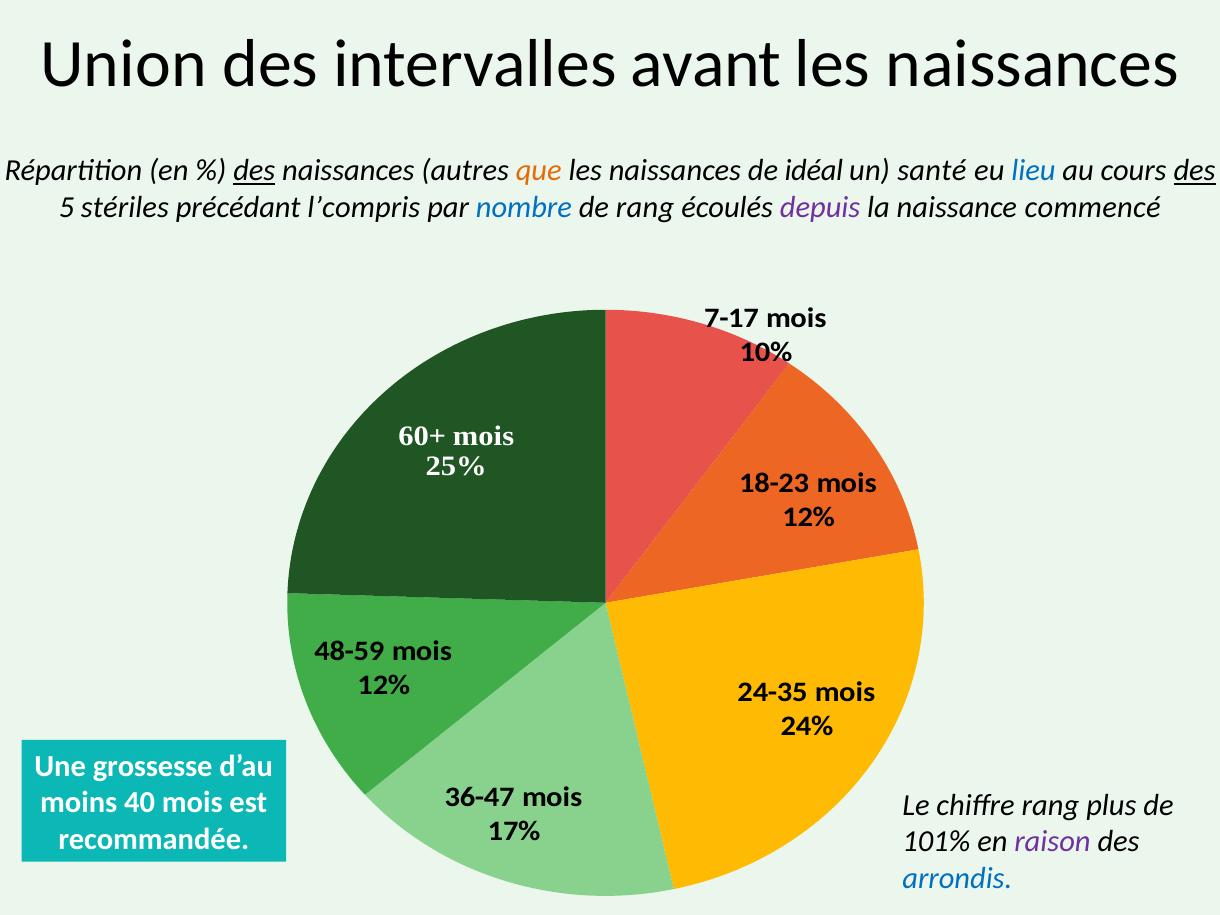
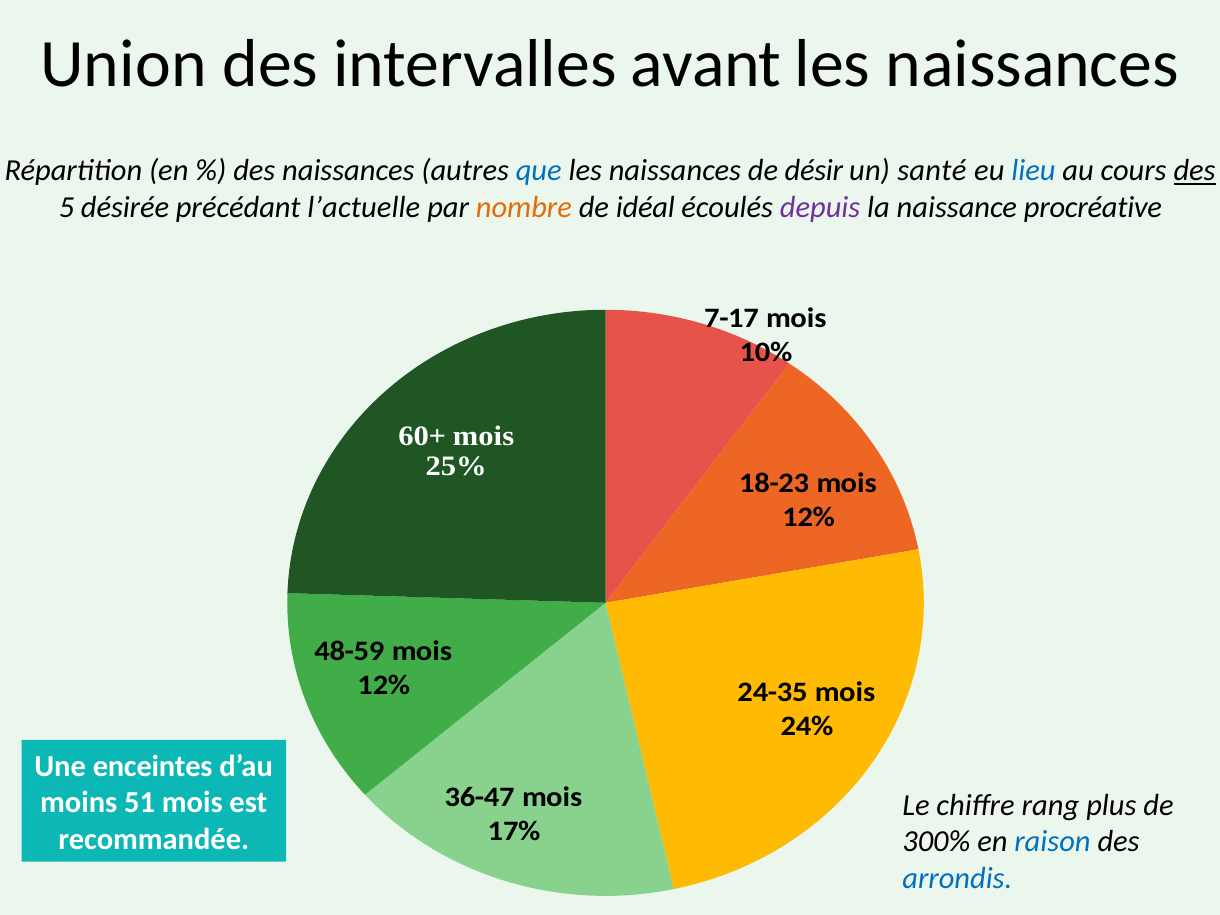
des underline: present -> none (254, 171)
que colour: orange -> blue (539, 171)
idéal: idéal -> désir (814, 171)
stériles: stériles -> désirée (125, 207)
l’compris: l’compris -> l’actuelle (364, 207)
nombre colour: blue -> orange (524, 207)
de rang: rang -> idéal (645, 207)
commencé: commencé -> procréative (1093, 207)
grossesse: grossesse -> enceintes (153, 766)
40: 40 -> 51 (140, 803)
101%: 101% -> 300% (936, 842)
raison colour: purple -> blue (1052, 842)
